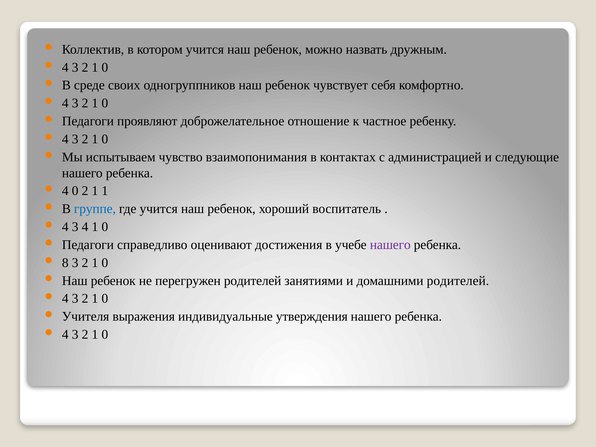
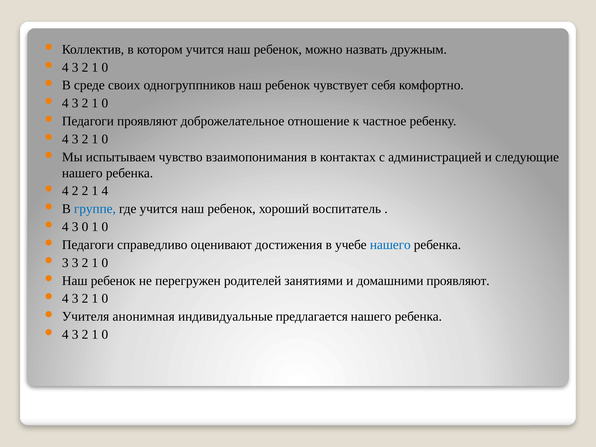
4 0: 0 -> 2 (75, 191)
1 1: 1 -> 4 (105, 191)
3 4: 4 -> 0 (85, 227)
нашего colour: purple -> blue (390, 245)
8: 8 -> 3 (65, 263)
домашними родителей: родителей -> проявляют (458, 281)
выражения: выражения -> анонимная (144, 317)
утверждения: утверждения -> предлагается (312, 317)
